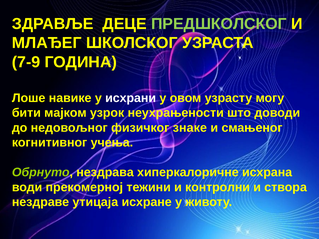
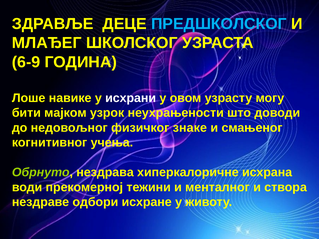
ПРЕДШКОЛСКОГ colour: light green -> light blue (219, 24)
7-9: 7-9 -> 6-9 (26, 62)
контролни: контролни -> менталног (217, 187)
утицаја: утицаја -> одбори (95, 202)
